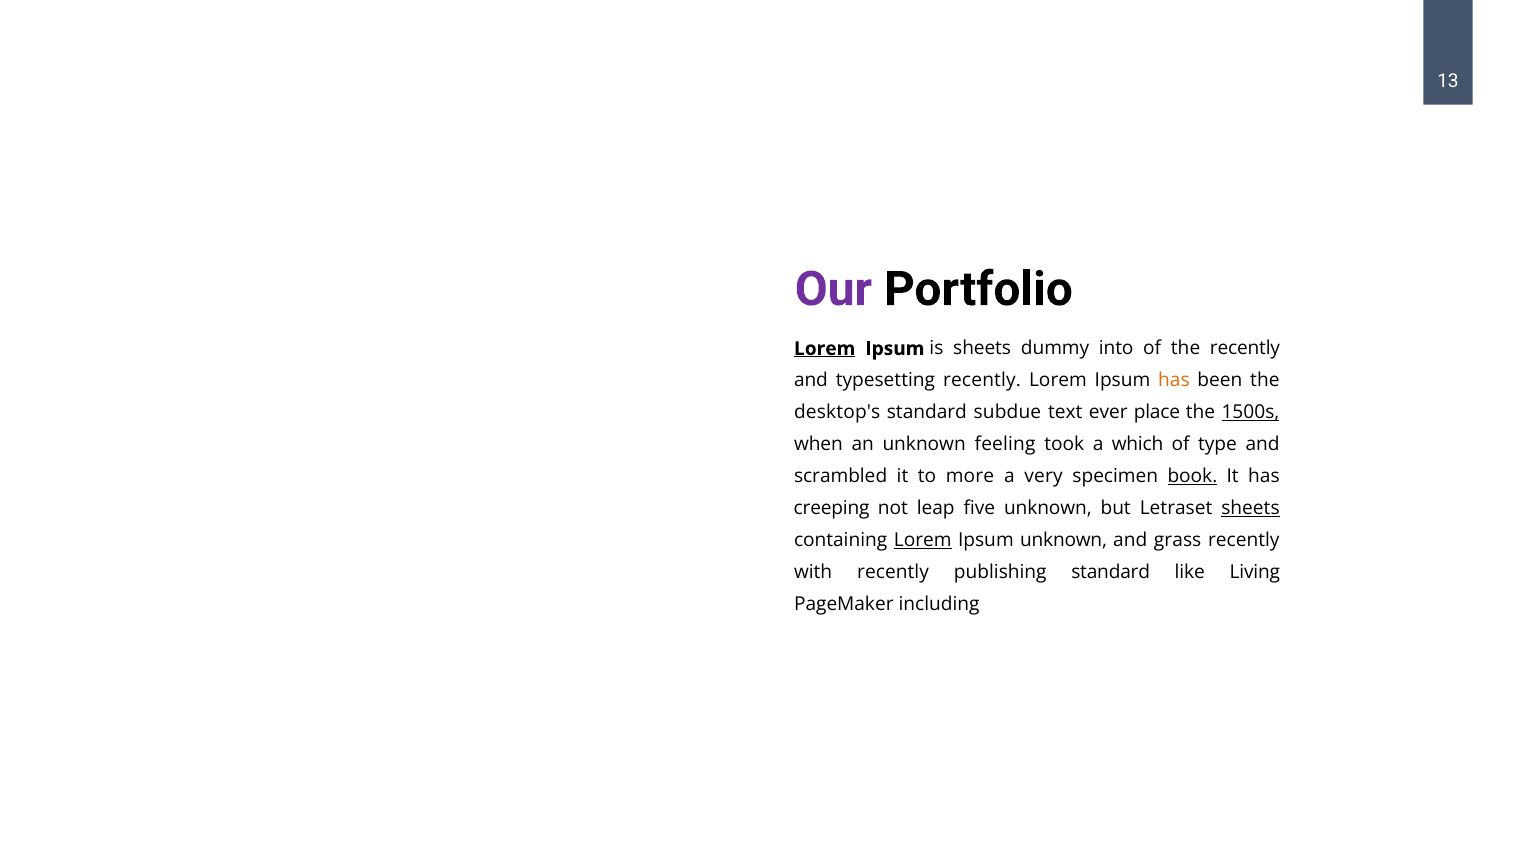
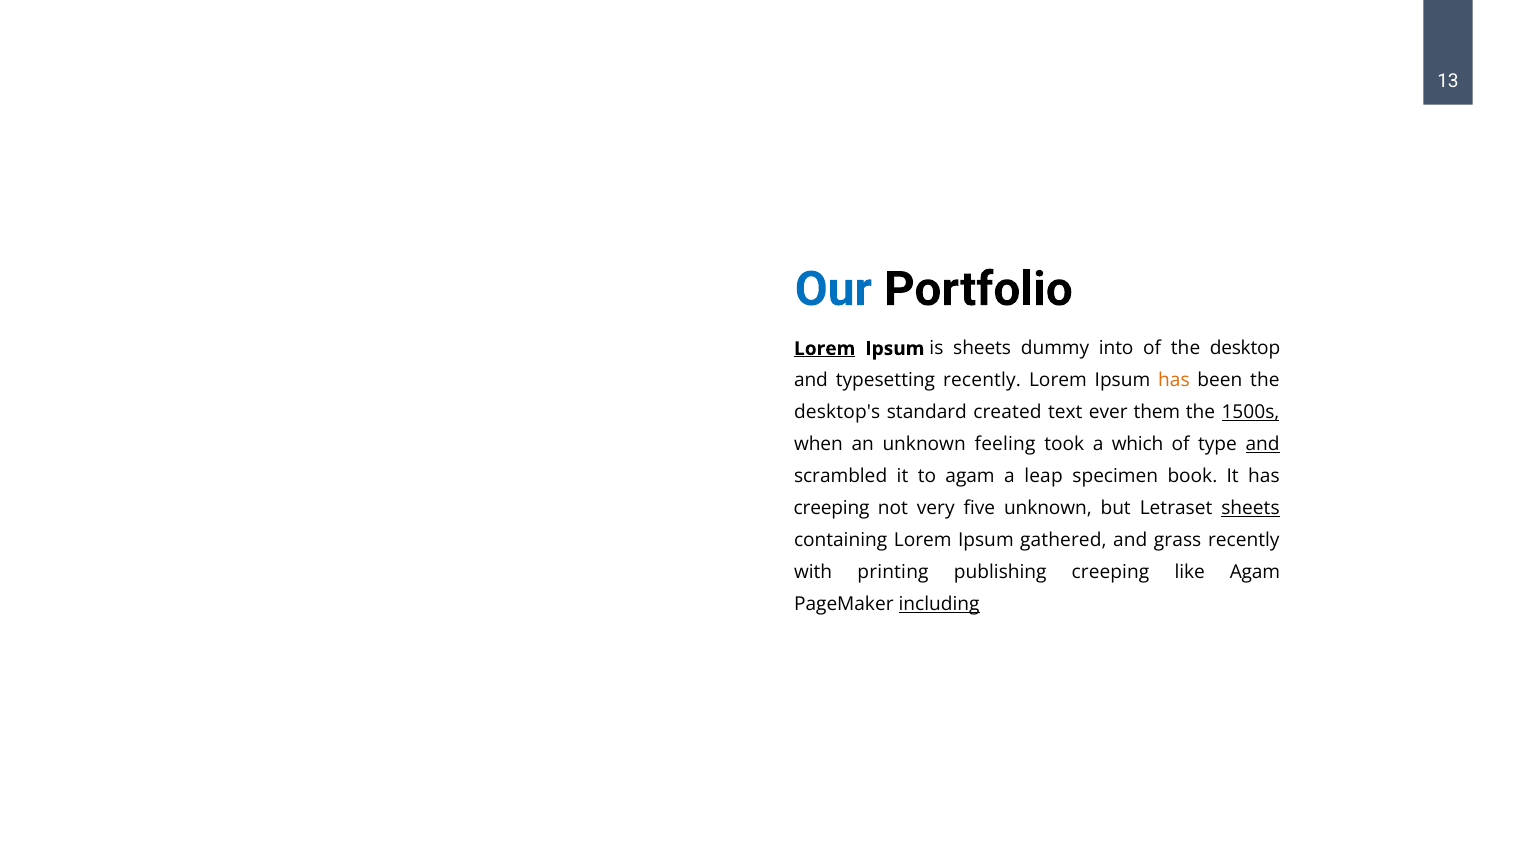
Our colour: purple -> blue (833, 289)
the recently: recently -> desktop (1245, 349)
subdue: subdue -> created (1007, 412)
place: place -> them (1157, 412)
and underline: none -> present (1263, 444)
to more: more -> agam (970, 476)
very: very -> leap (1044, 476)
book underline: present -> none (1192, 476)
leap: leap -> very (936, 508)
Lorem underline: present -> none (923, 540)
Ipsum unknown: unknown -> gathered (1063, 540)
with recently: recently -> printing (893, 572)
publishing standard: standard -> creeping (1110, 572)
like Living: Living -> Agam (1255, 572)
including underline: none -> present (939, 604)
